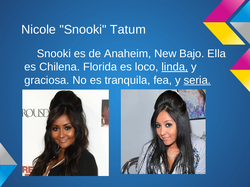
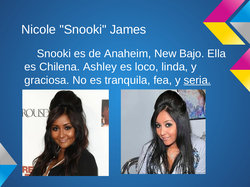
Tatum: Tatum -> James (128, 30)
Florida: Florida -> Ashley (100, 67)
linda underline: present -> none (175, 67)
